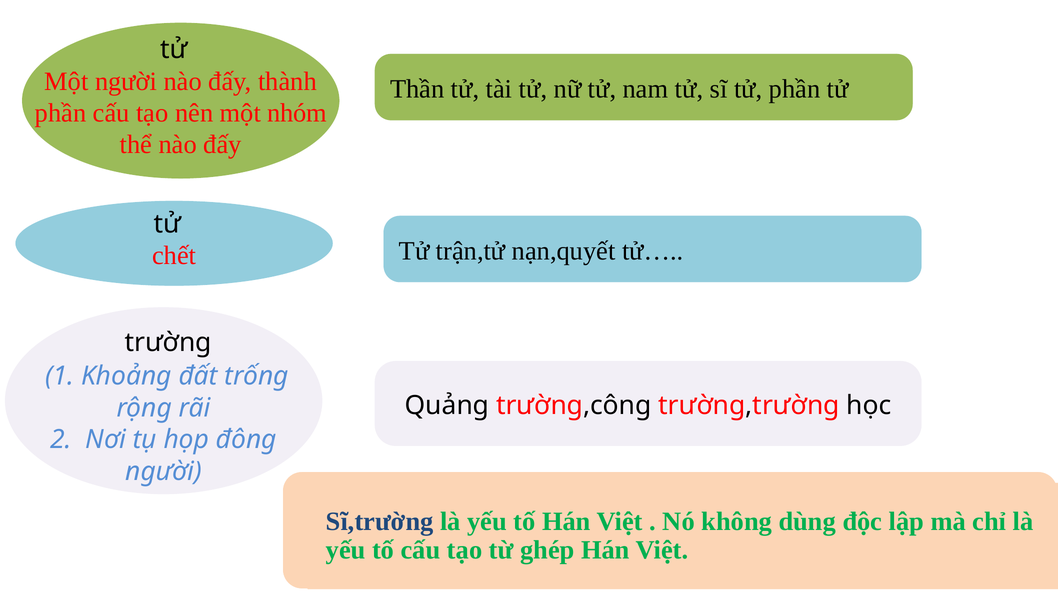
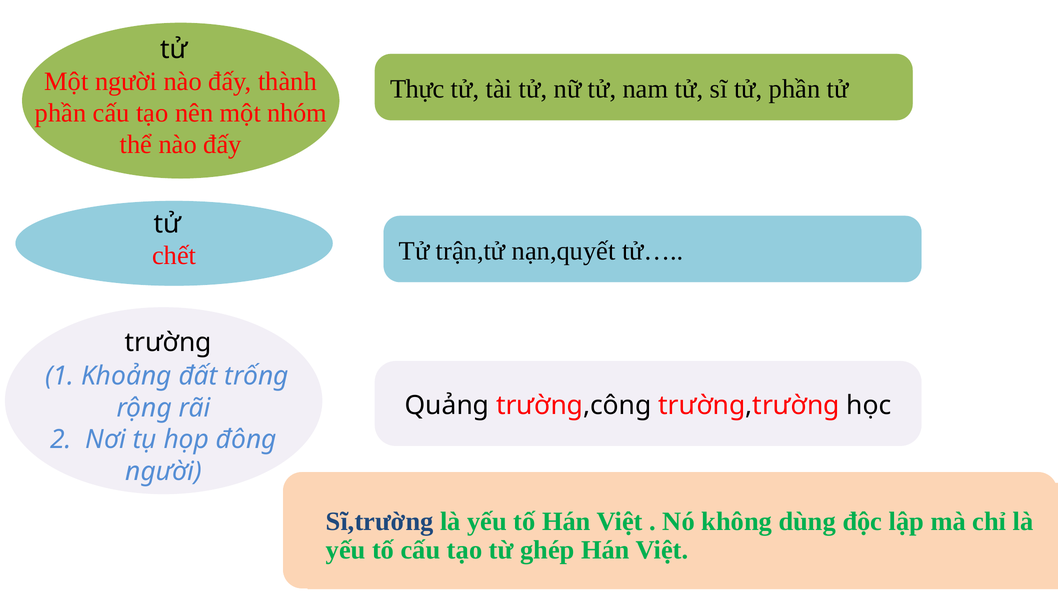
Thần: Thần -> Thực (417, 89)
